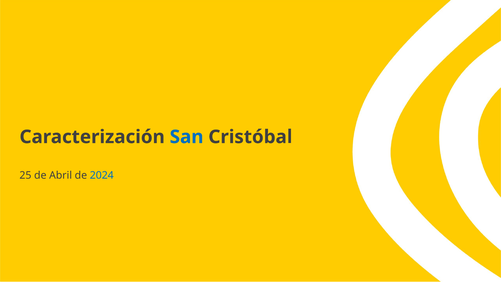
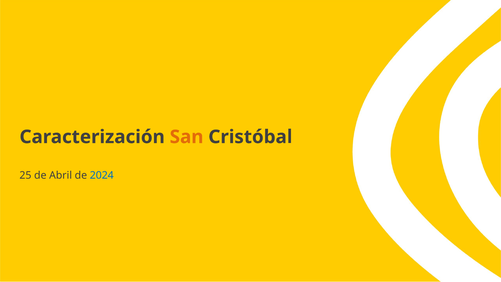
San colour: blue -> orange (187, 137)
